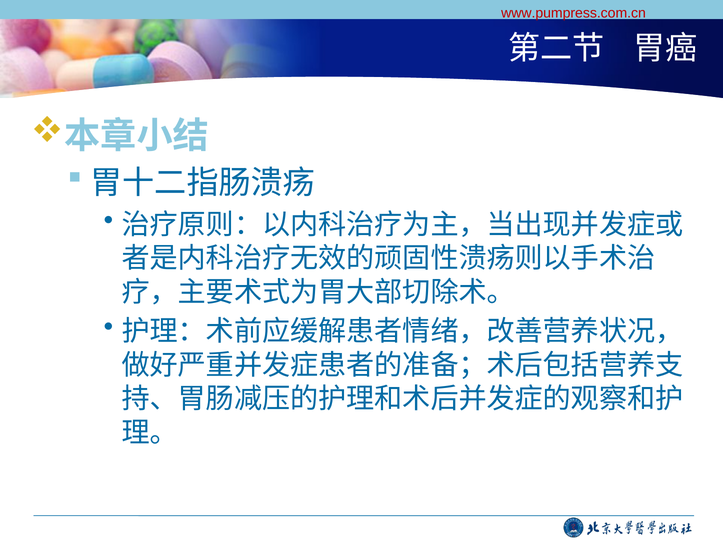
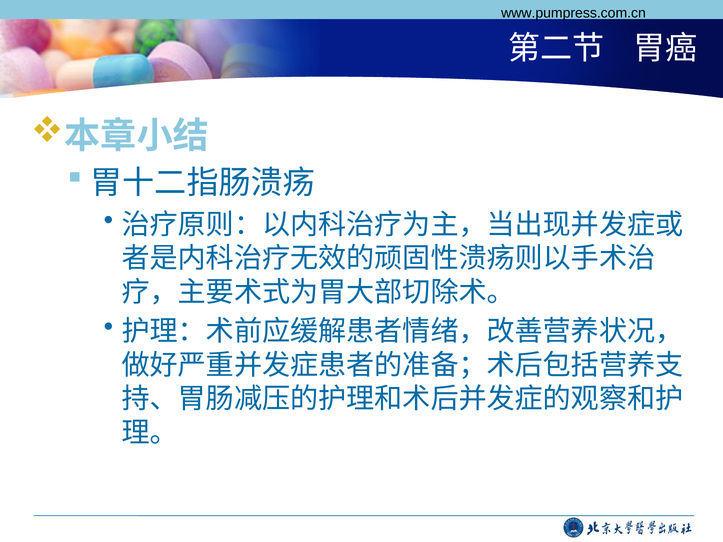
www.pumpress.com.cn colour: red -> black (574, 13)
